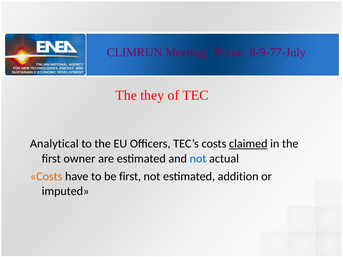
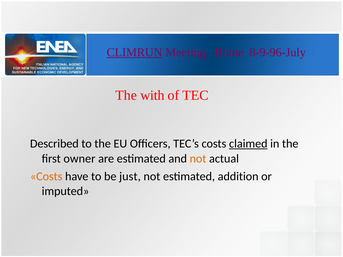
CLIMRUN underline: none -> present (135, 52)
8-9-77-July: 8-9-77-July -> 8-9-96-July (278, 52)
they: they -> with (152, 95)
Analytical: Analytical -> Described (54, 144)
not colour: blue -> orange (198, 159)
be first: first -> just (130, 176)
